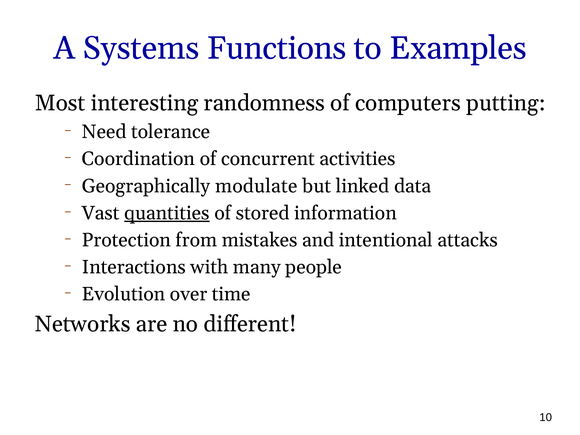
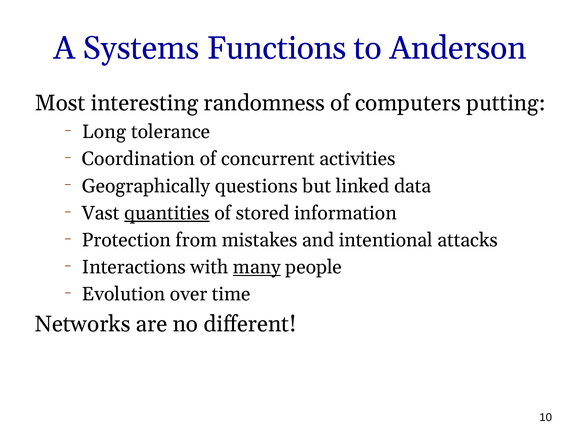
Examples: Examples -> Anderson (458, 48)
Need: Need -> Long (104, 132)
modulate: modulate -> questions (256, 186)
many underline: none -> present (257, 267)
